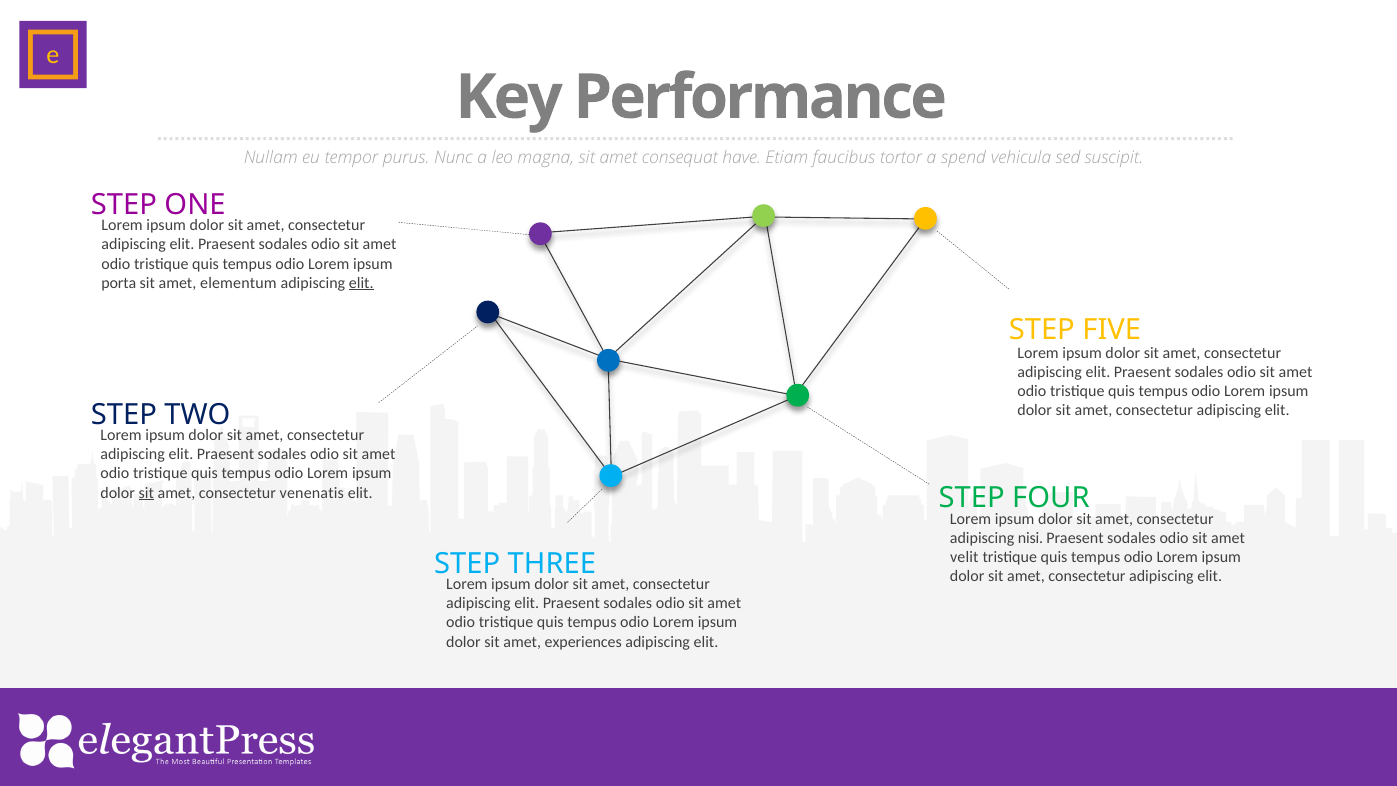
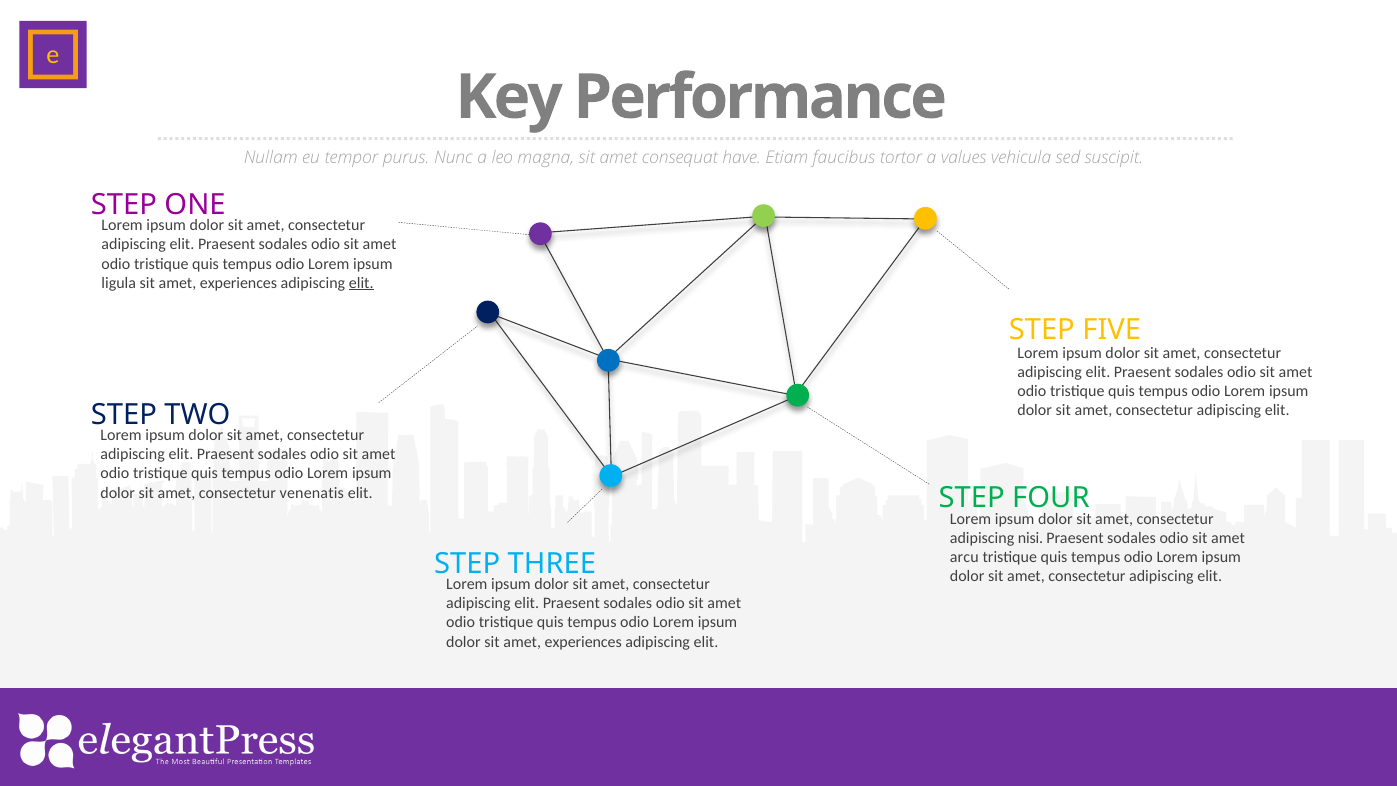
spend: spend -> values (964, 158)
porta: porta -> ligula (119, 283)
elementum: elementum -> experiences (239, 283)
sit underline: present -> none (146, 493)
velit: velit -> arcu (964, 557)
